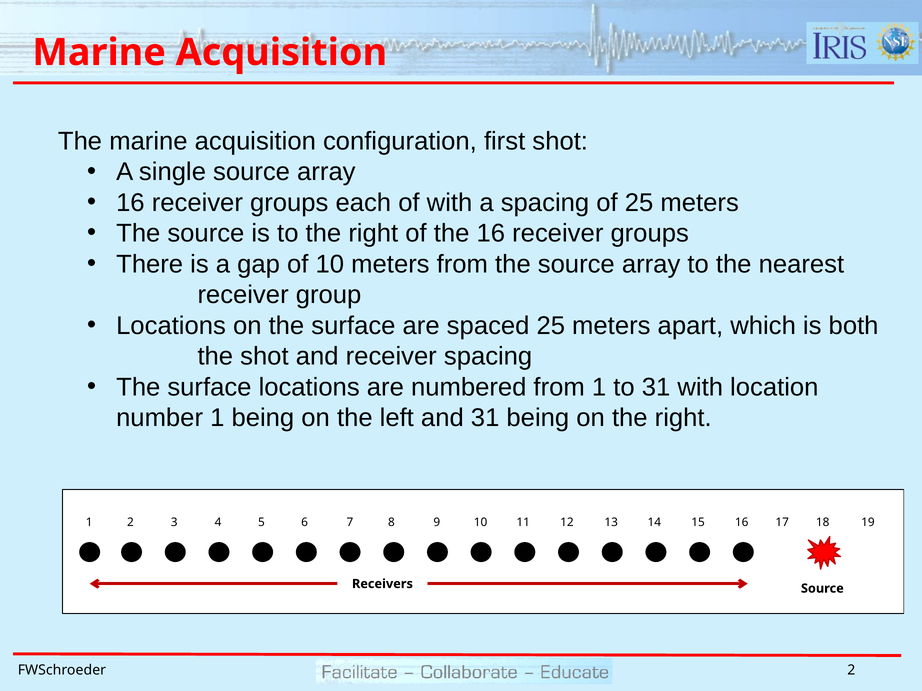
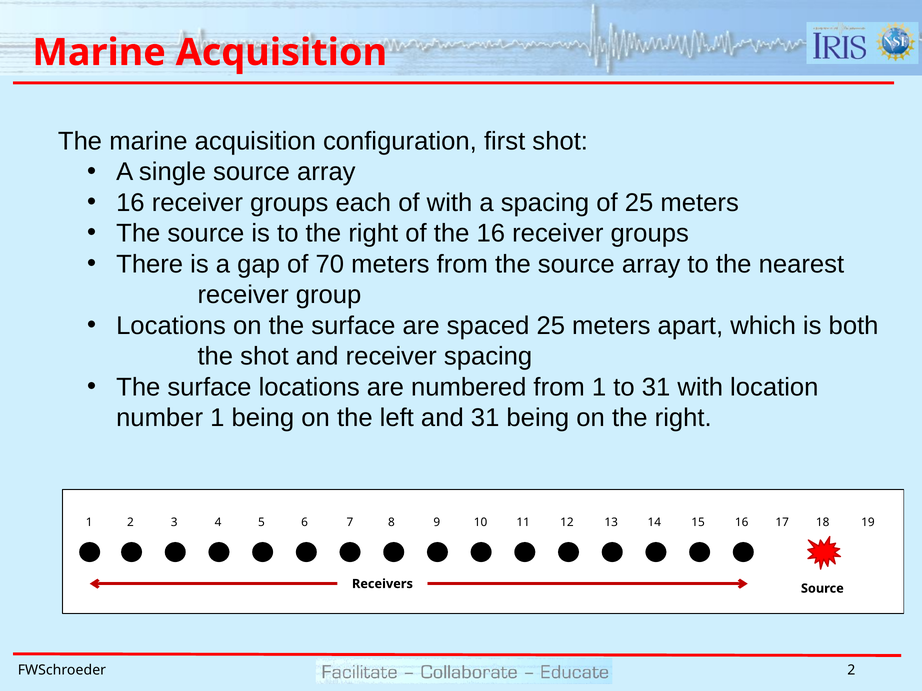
of 10: 10 -> 70 (330, 264)
